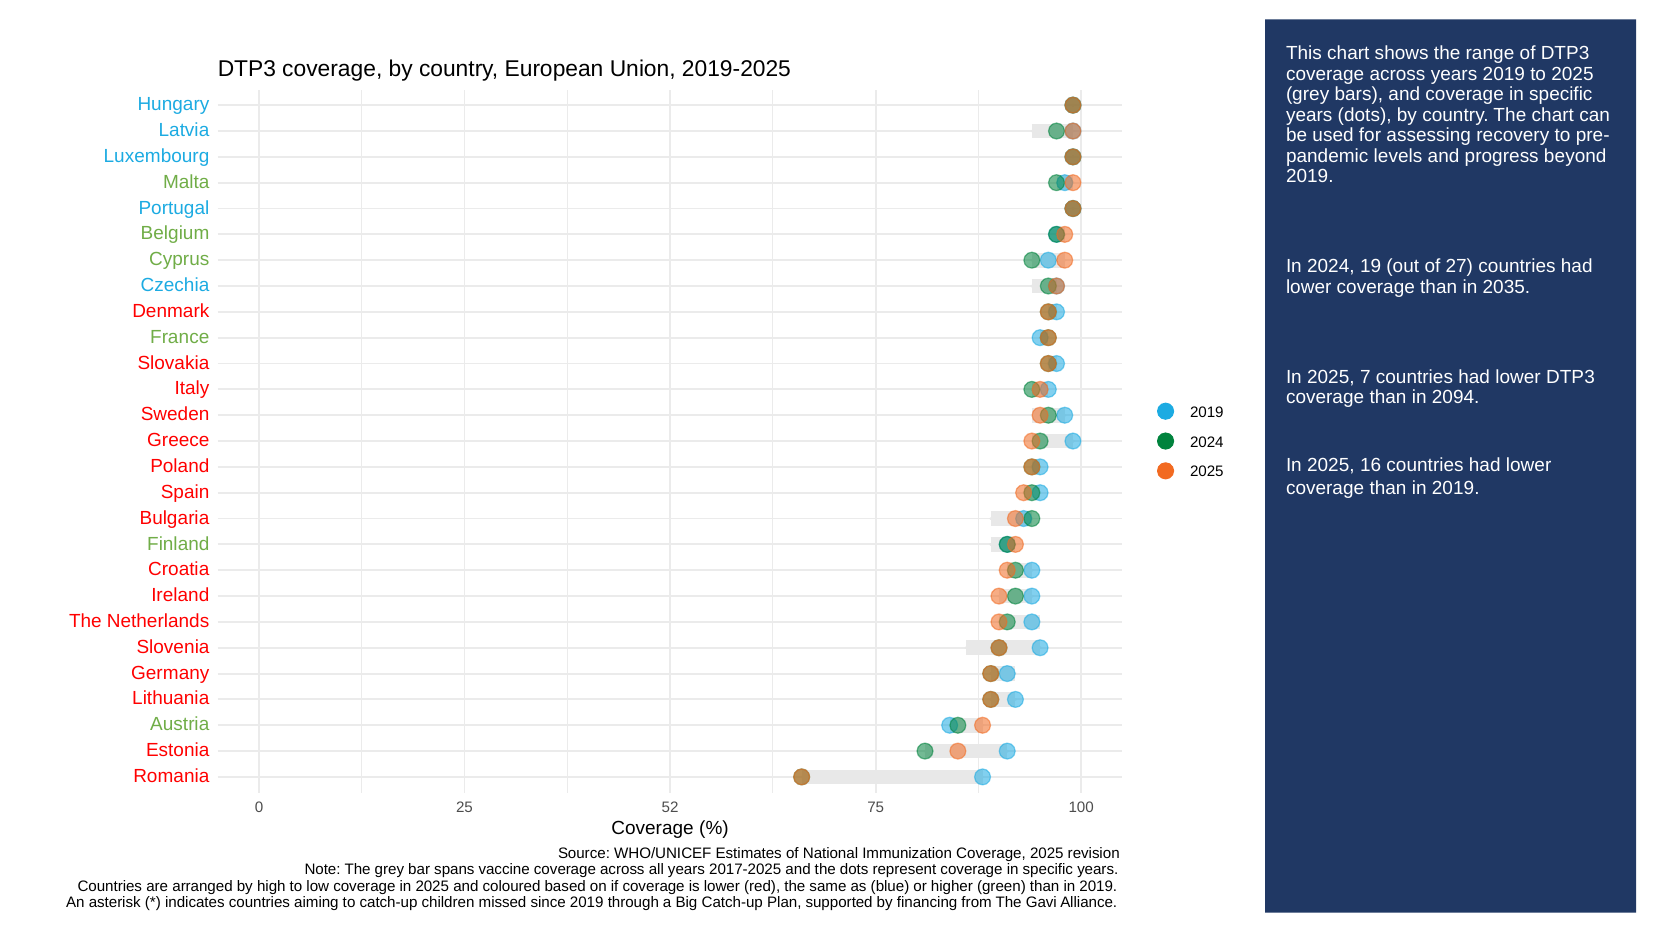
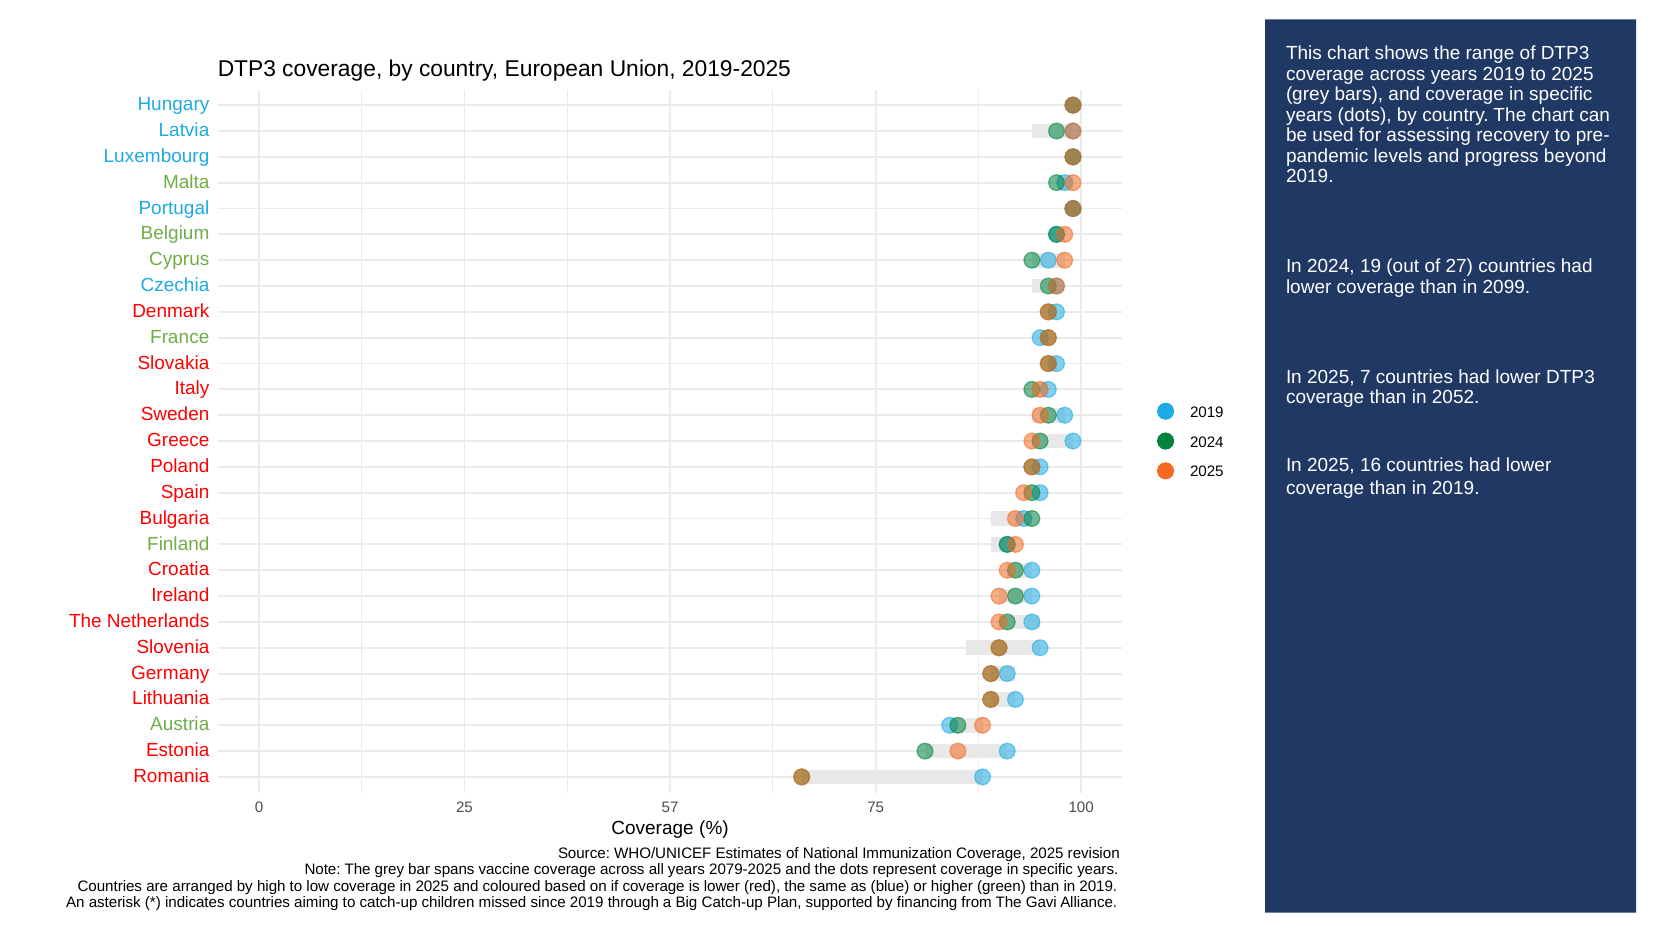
2035: 2035 -> 2099 (1506, 287)
2094: 2094 -> 2052 (1456, 397)
52: 52 -> 57 (670, 807)
2017-2025: 2017-2025 -> 2079-2025 (745, 870)
